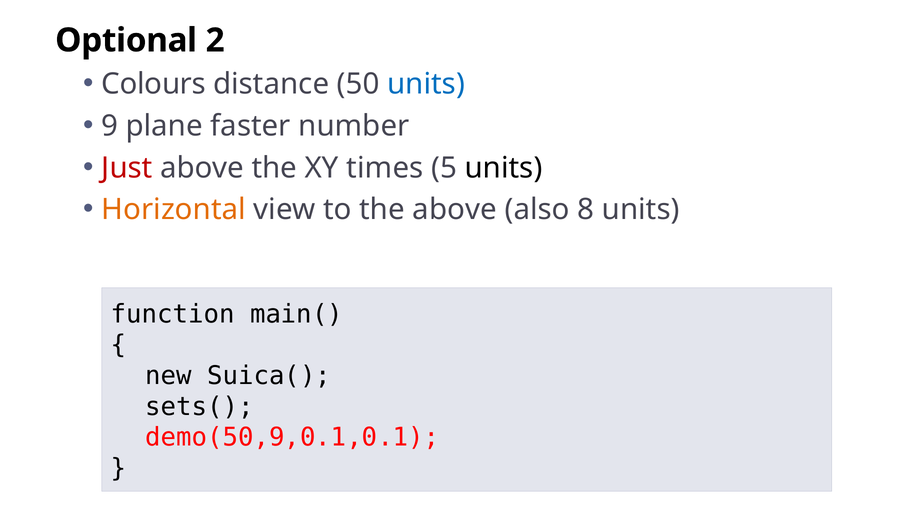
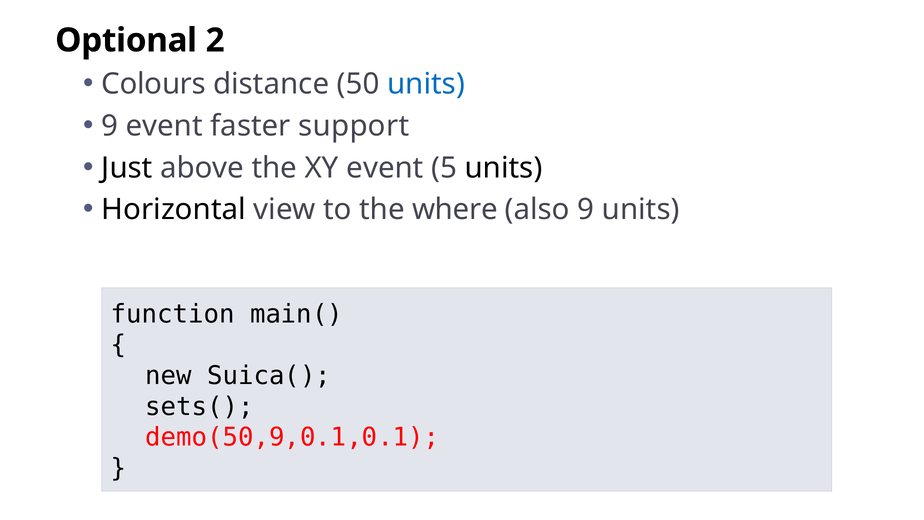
9 plane: plane -> event (164, 126)
number: number -> support (354, 126)
Just colour: red -> black (127, 168)
XY times: times -> event (385, 168)
Horizontal colour: orange -> black (174, 210)
the above: above -> where (455, 210)
also 8: 8 -> 9 (586, 210)
